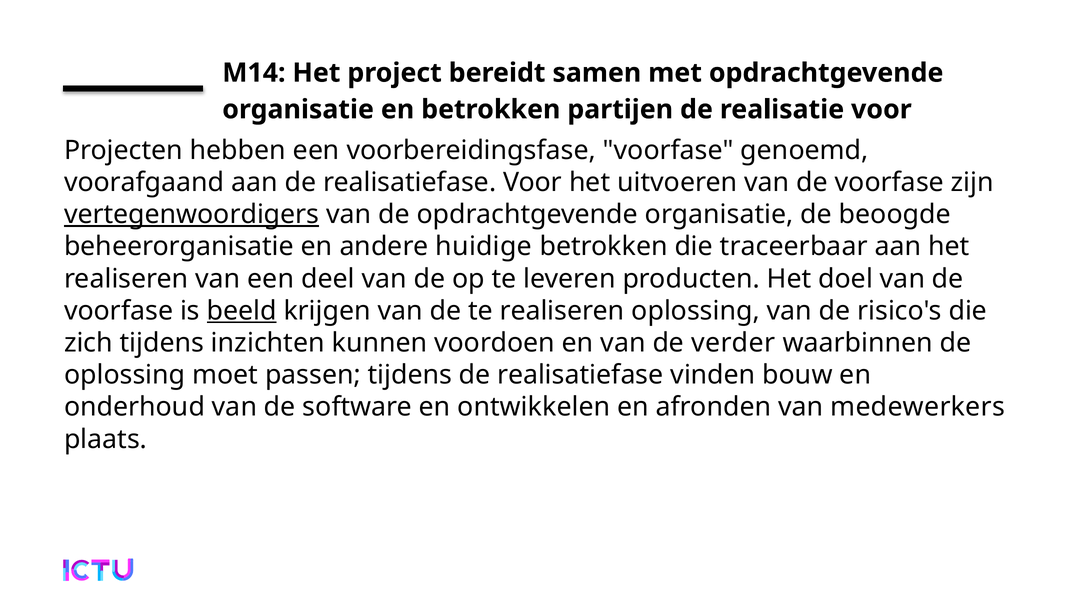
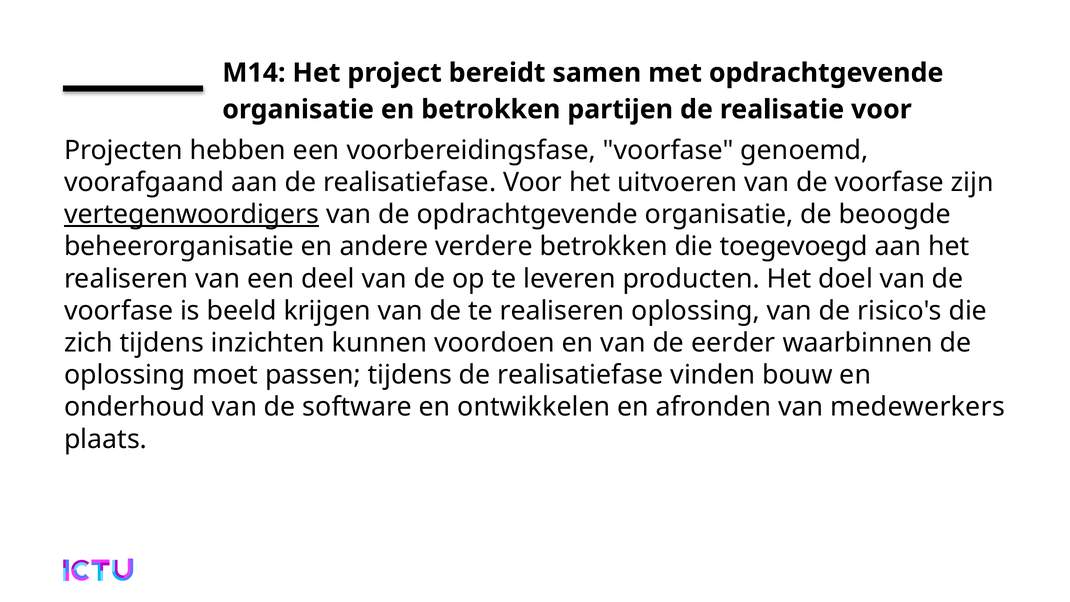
huidige: huidige -> verdere (484, 247)
traceerbaar: traceerbaar -> toegevoegd (794, 247)
beeld underline: present -> none (242, 311)
verder: verder -> eerder (733, 343)
